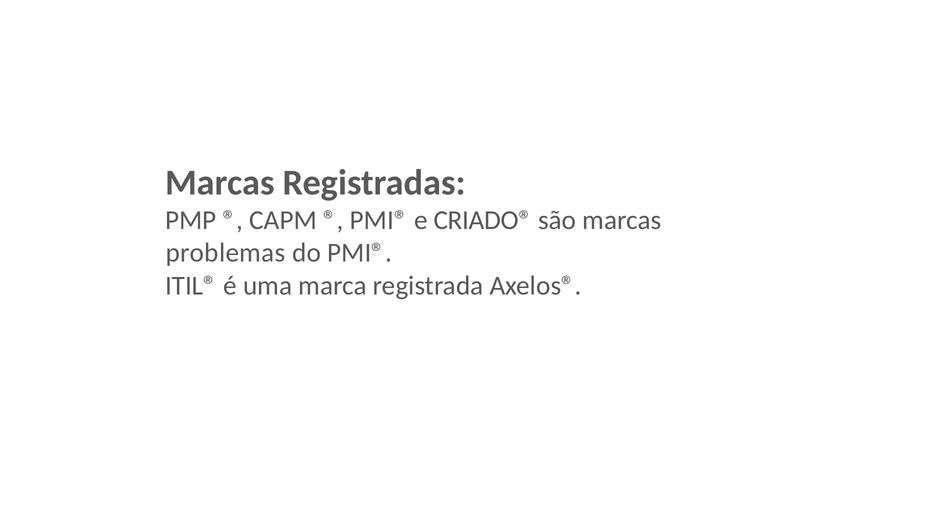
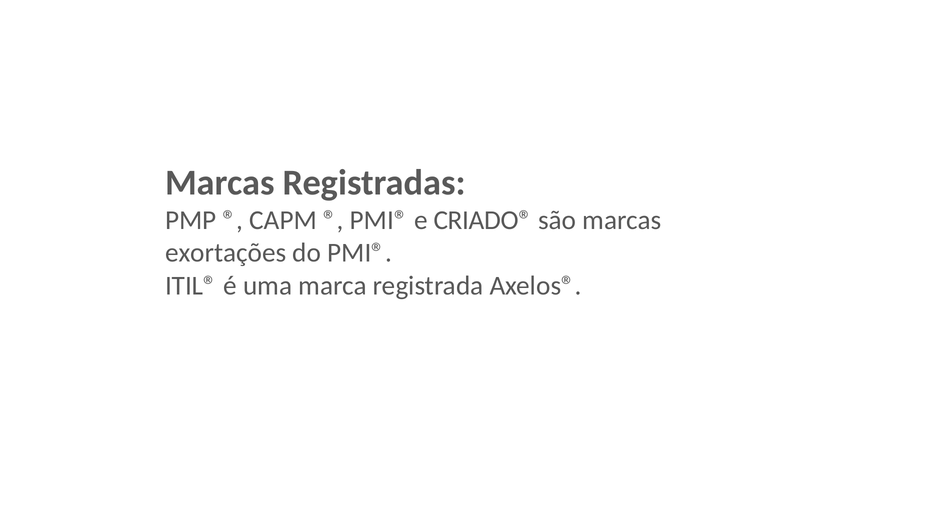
problemas: problemas -> exortações (226, 253)
